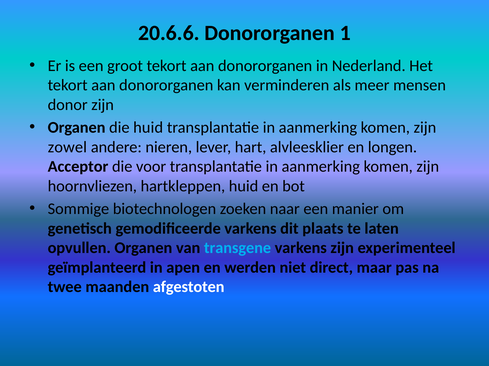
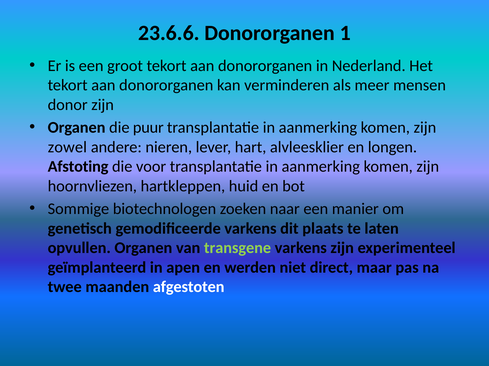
20.6.6: 20.6.6 -> 23.6.6 (169, 33)
die huid: huid -> puur (148, 128)
Acceptor: Acceptor -> Afstoting (78, 167)
transgene colour: light blue -> light green (238, 248)
